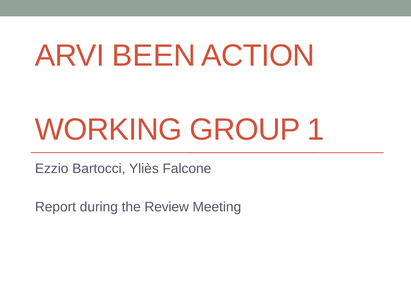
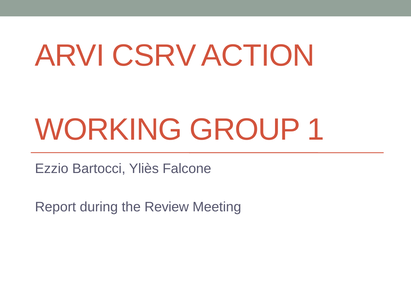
BEEN: BEEN -> CSRV (154, 56)
